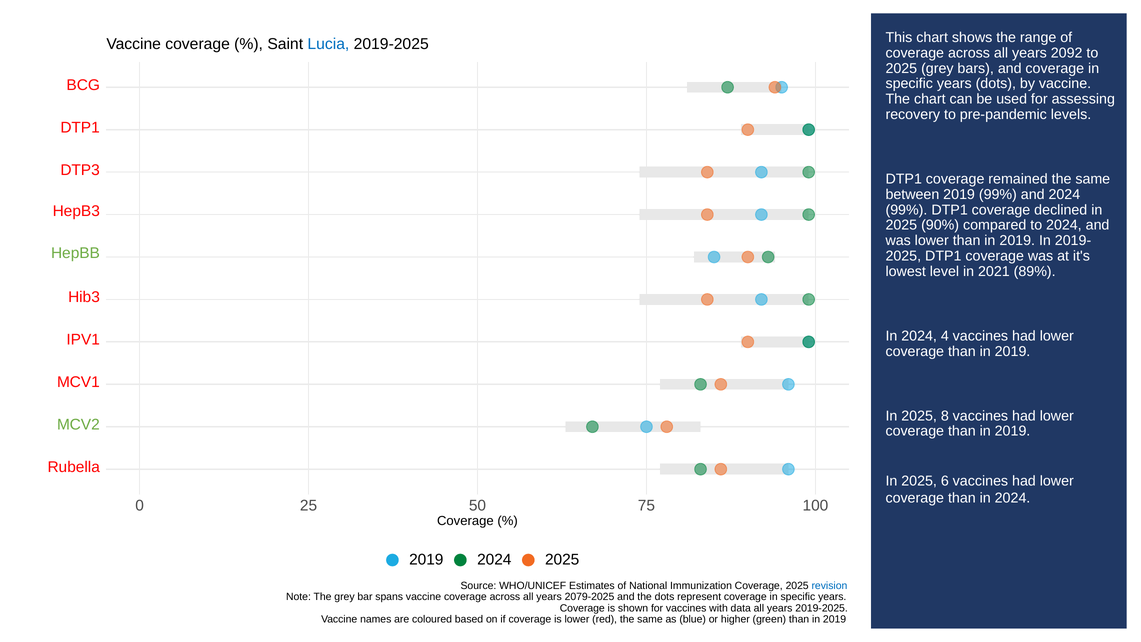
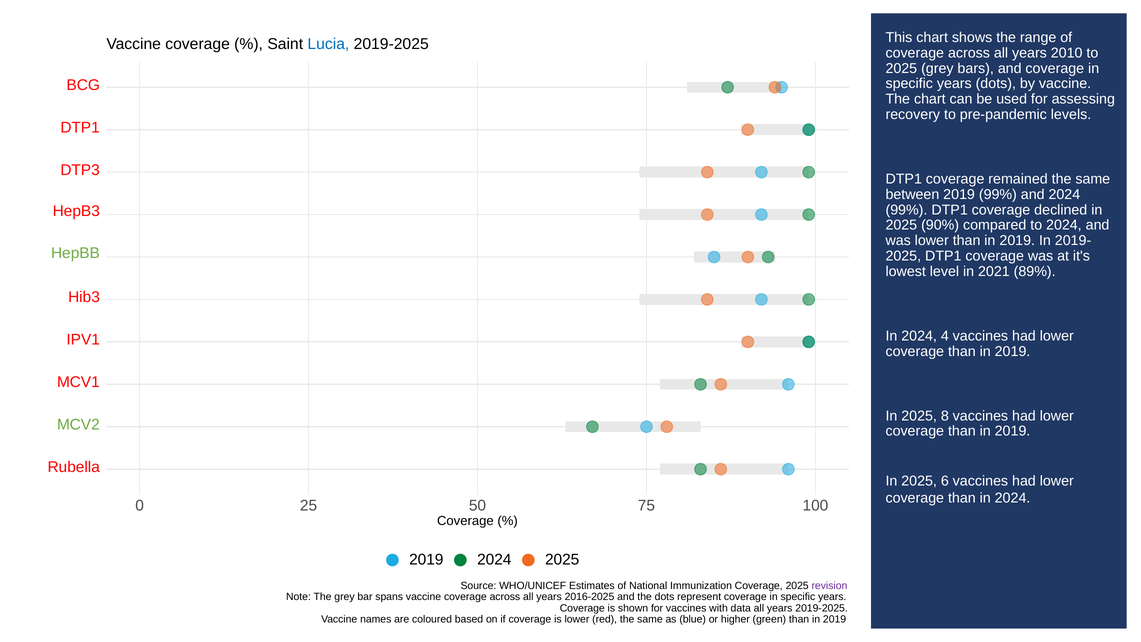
2092: 2092 -> 2010 (1067, 53)
revision colour: blue -> purple (829, 585)
2079-2025: 2079-2025 -> 2016-2025 (589, 597)
